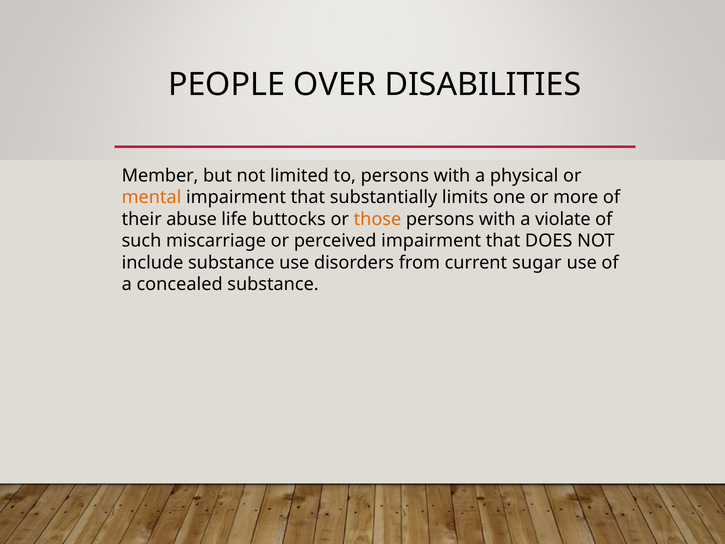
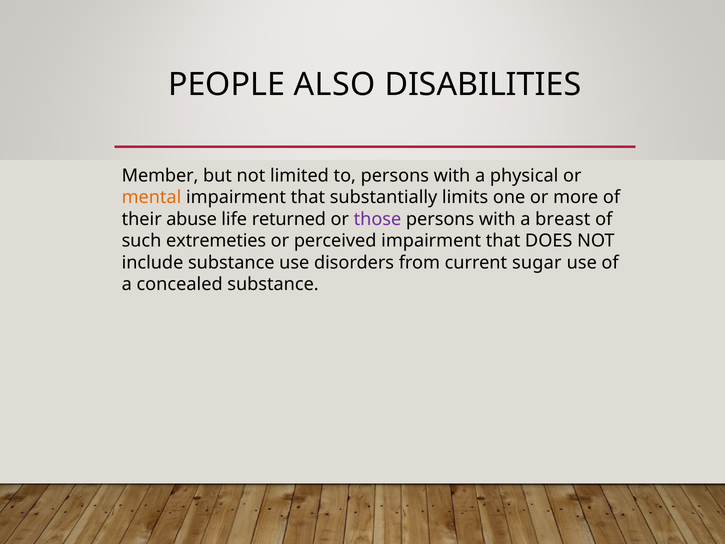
OVER: OVER -> ALSO (335, 85)
buttocks: buttocks -> returned (289, 219)
those colour: orange -> purple (377, 219)
violate: violate -> breast (563, 219)
miscarriage: miscarriage -> extremeties (216, 241)
